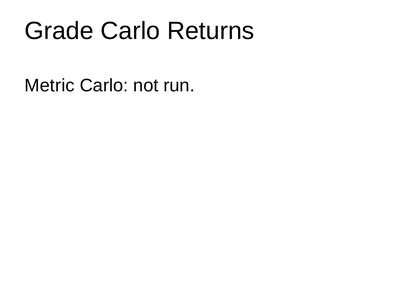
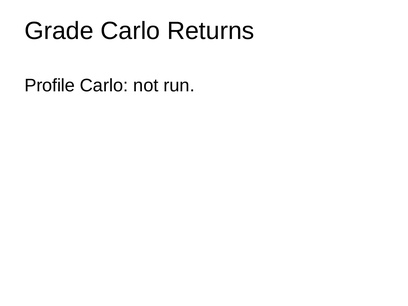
Metric: Metric -> Profile (50, 86)
